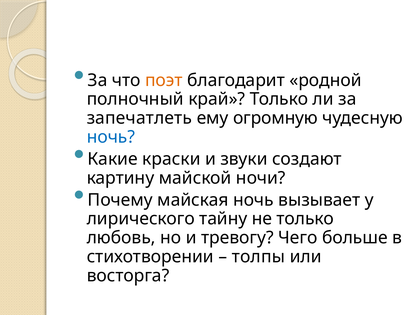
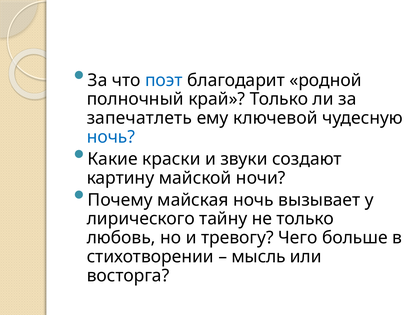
поэт colour: orange -> blue (164, 80)
огромную: огромную -> ключевой (275, 118)
толпы: толпы -> мысль (259, 256)
